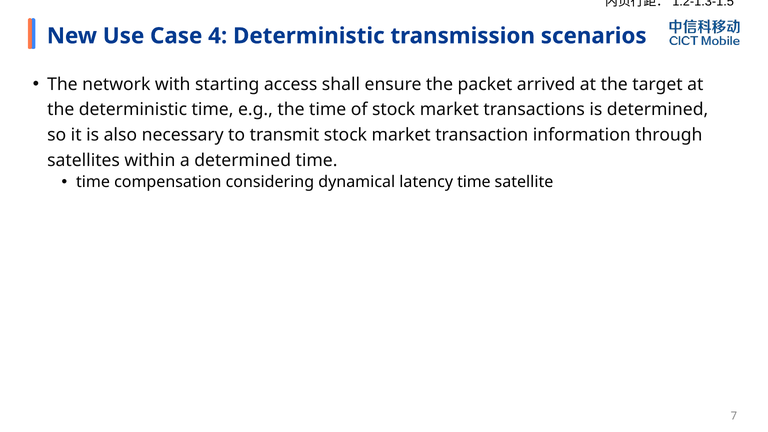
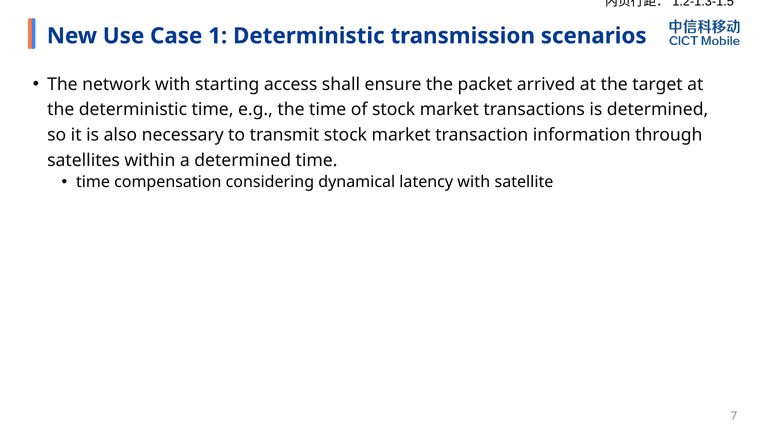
4: 4 -> 1 (218, 36)
latency time: time -> with (474, 182)
